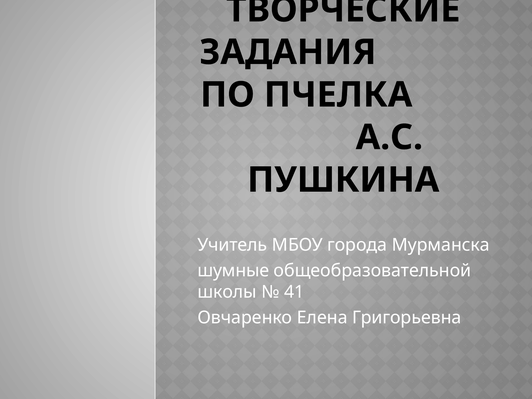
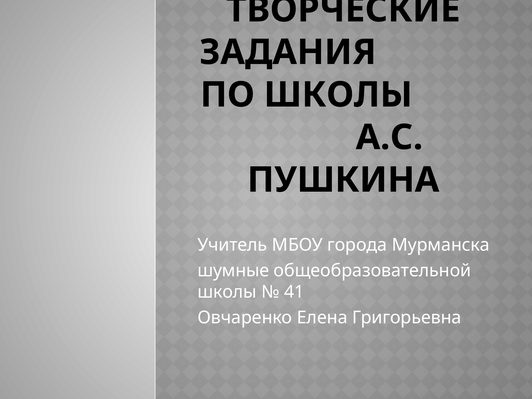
ПО ПЧЕЛКА: ПЧЕЛКА -> ШКОЛЫ (338, 95)
